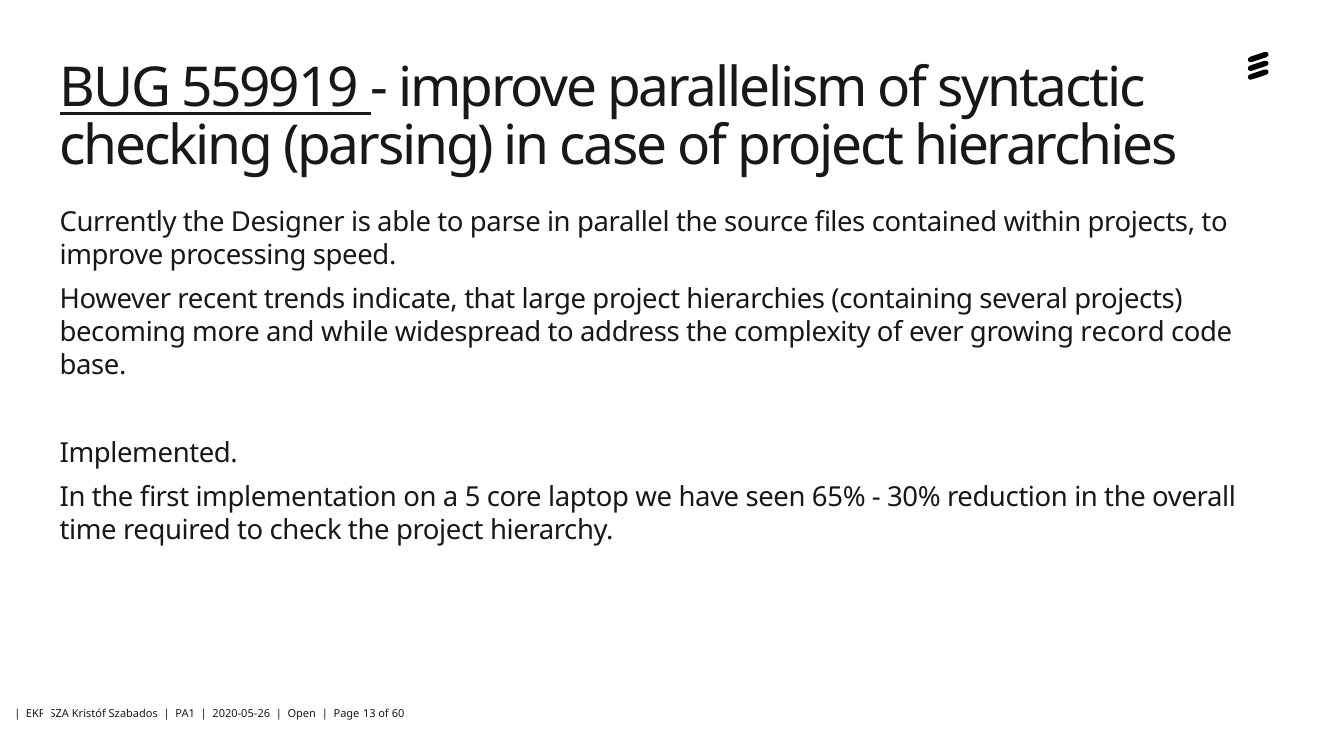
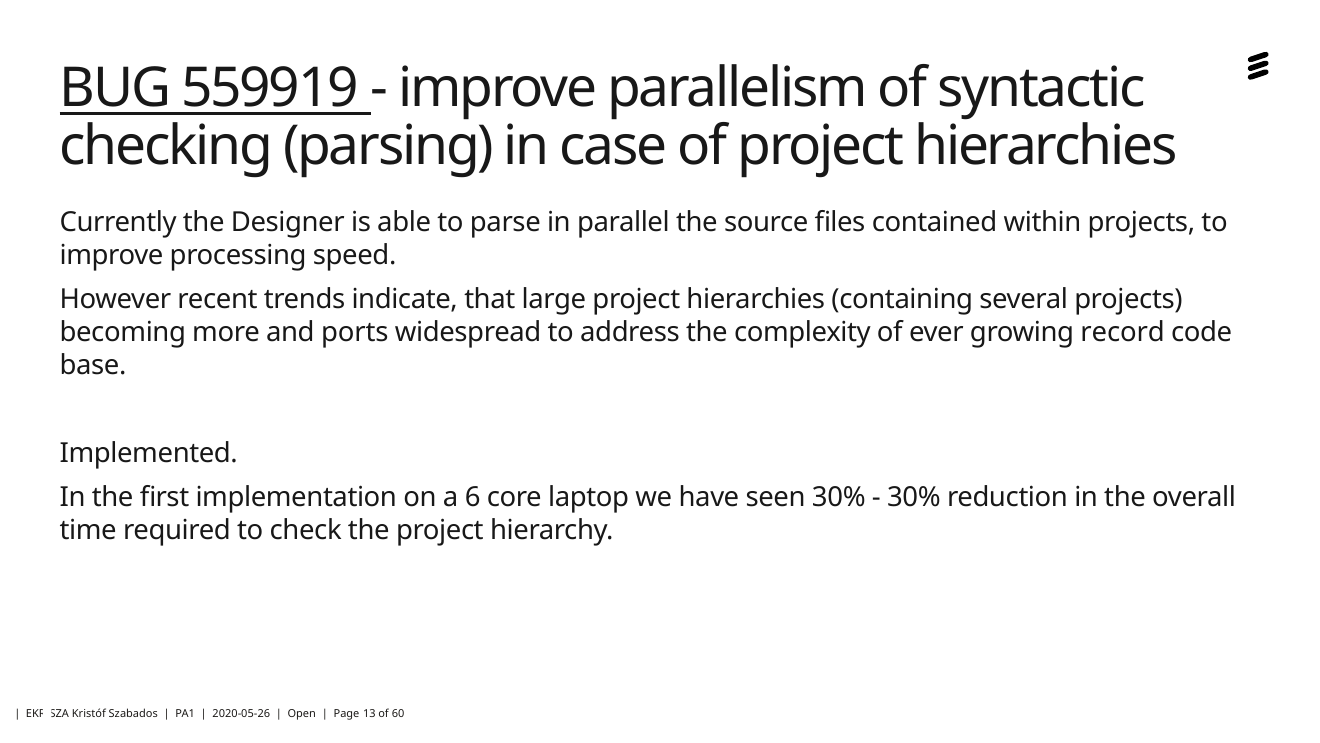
while: while -> ports (355, 332)
5: 5 -> 6 (473, 497)
seen 65%: 65% -> 30% (839, 497)
